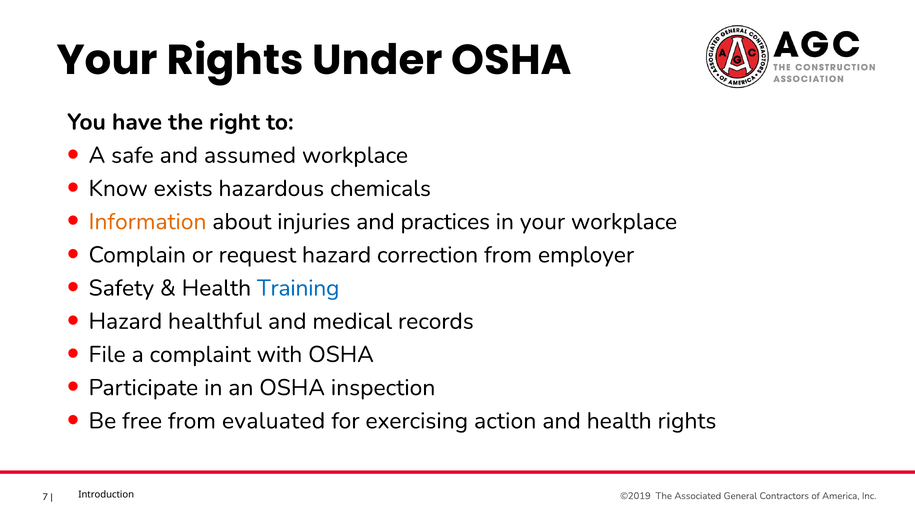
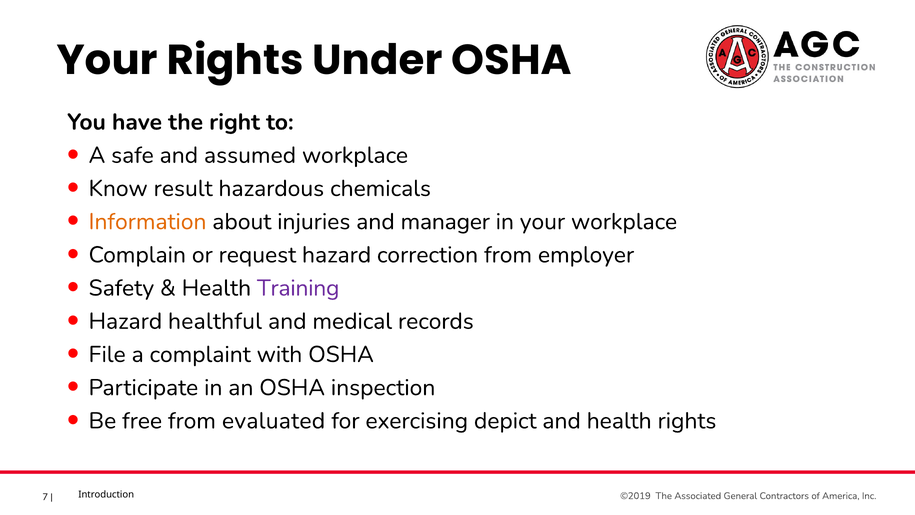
exists: exists -> result (183, 188)
practices: practices -> manager (445, 221)
Training colour: blue -> purple (298, 288)
action: action -> depict (505, 421)
